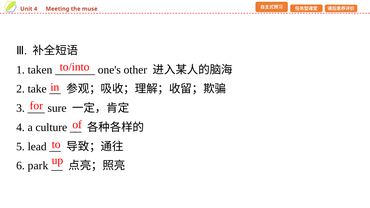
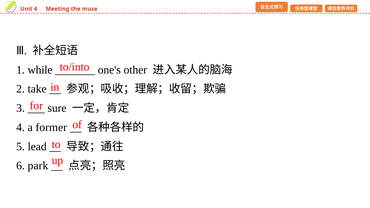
taken: taken -> while (40, 70)
culture: culture -> former (51, 127)
